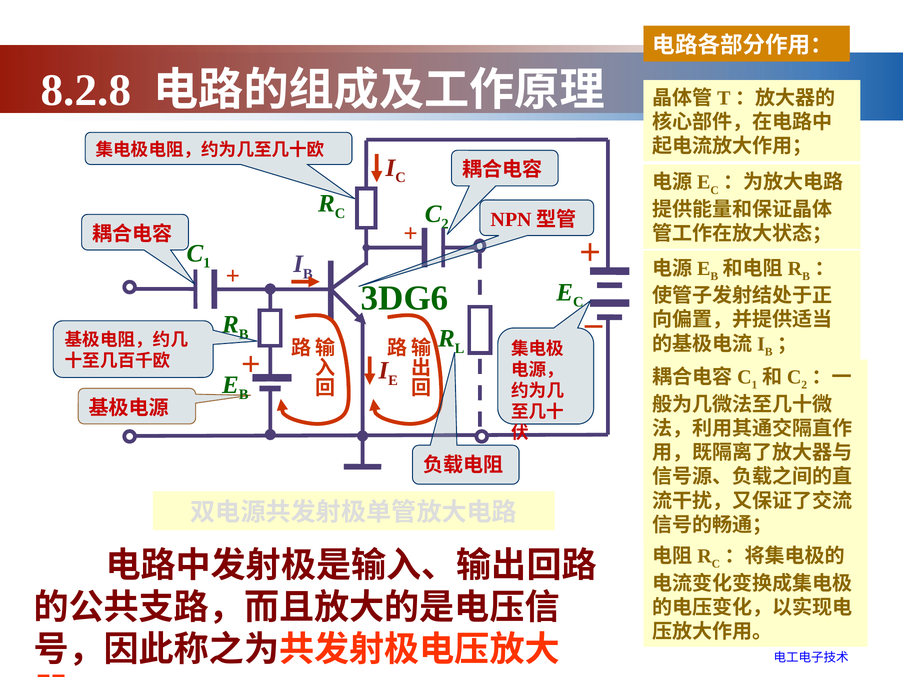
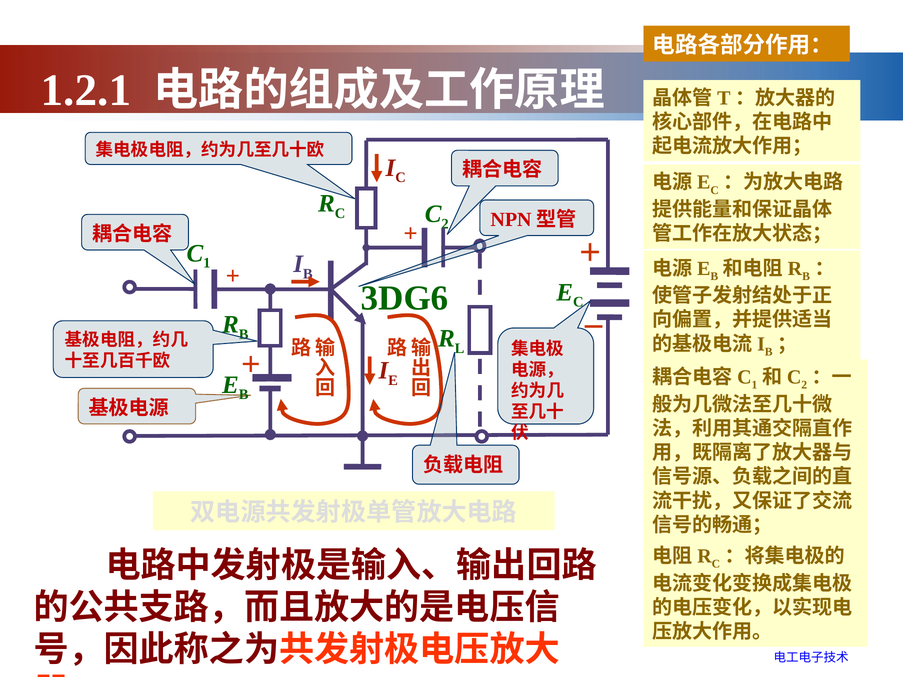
8.2.8: 8.2.8 -> 1.2.1 (86, 90)
